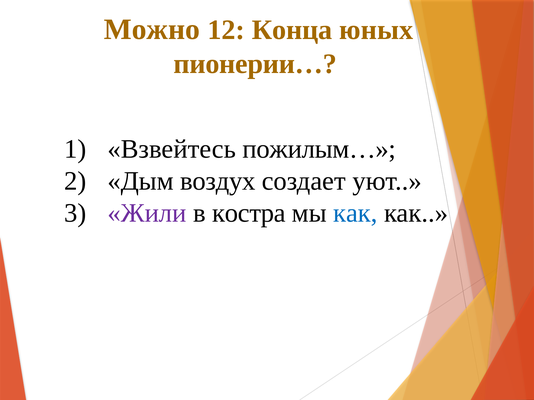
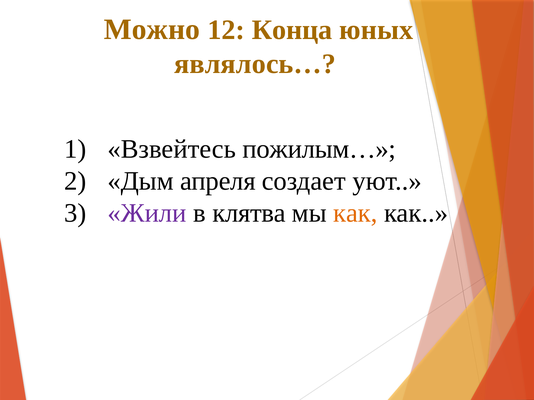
пионерии…: пионерии… -> являлось… (255, 64)
воздух: воздух -> апреля (218, 181)
костра: костра -> клятва (249, 213)
как colour: blue -> orange (355, 213)
